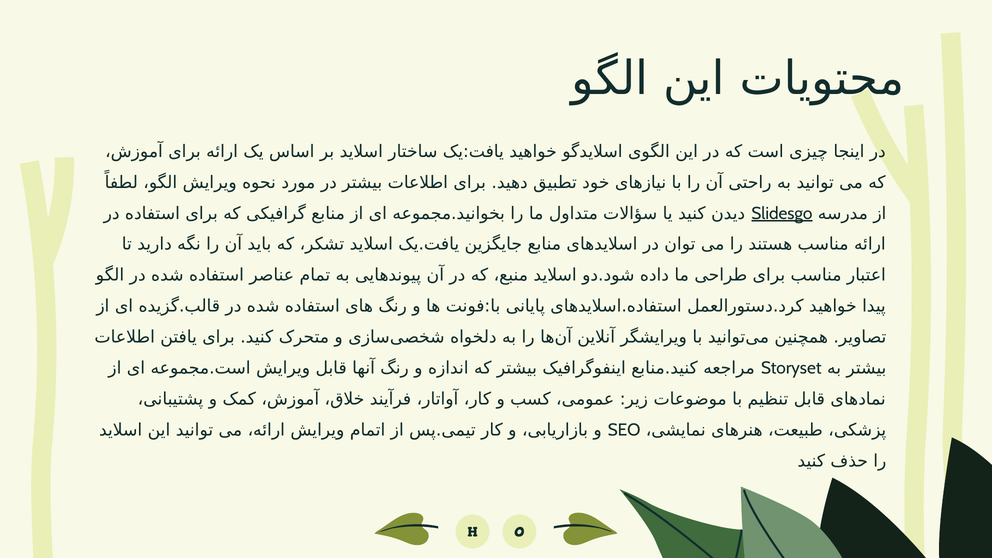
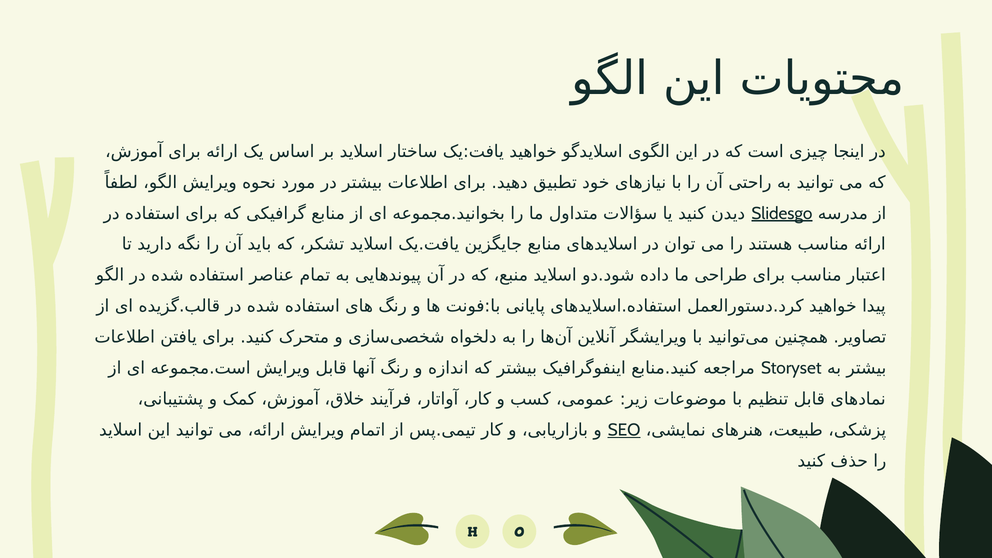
SEO underline: none -> present (624, 430)
